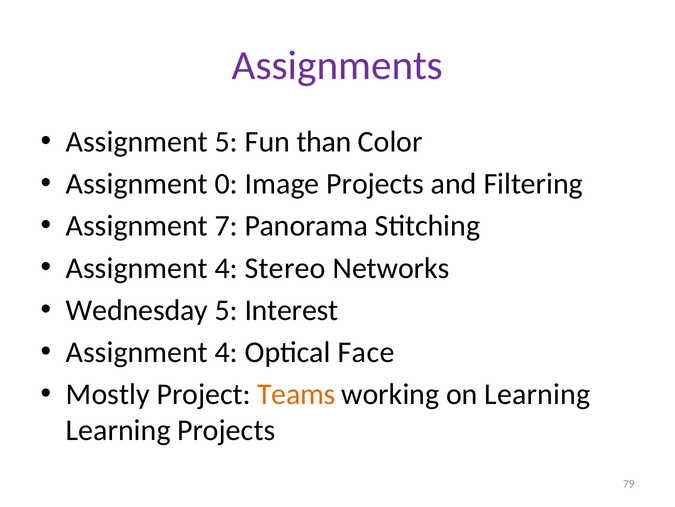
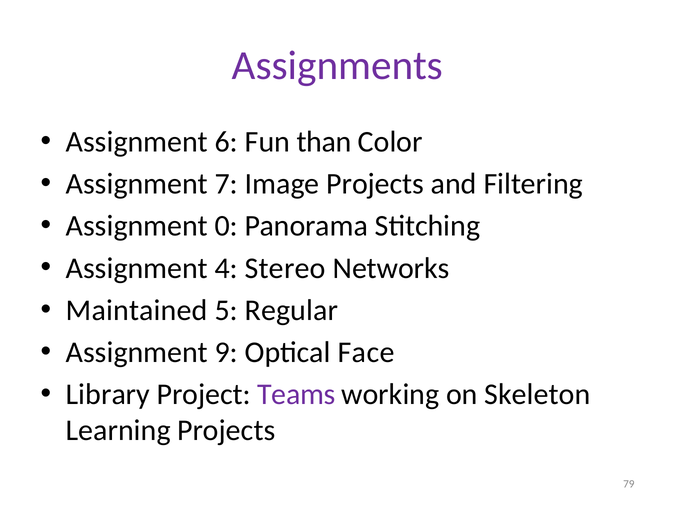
Assignment 5: 5 -> 6 (226, 142)
0: 0 -> 7 (226, 184)
7: 7 -> 0 (226, 226)
Wednesday: Wednesday -> Maintained (137, 310)
Interest: Interest -> Regular (291, 310)
4: 4 -> 9 (226, 352)
Mostly: Mostly -> Library (108, 394)
Teams colour: orange -> purple (296, 394)
on Learning: Learning -> Skeleton (537, 394)
